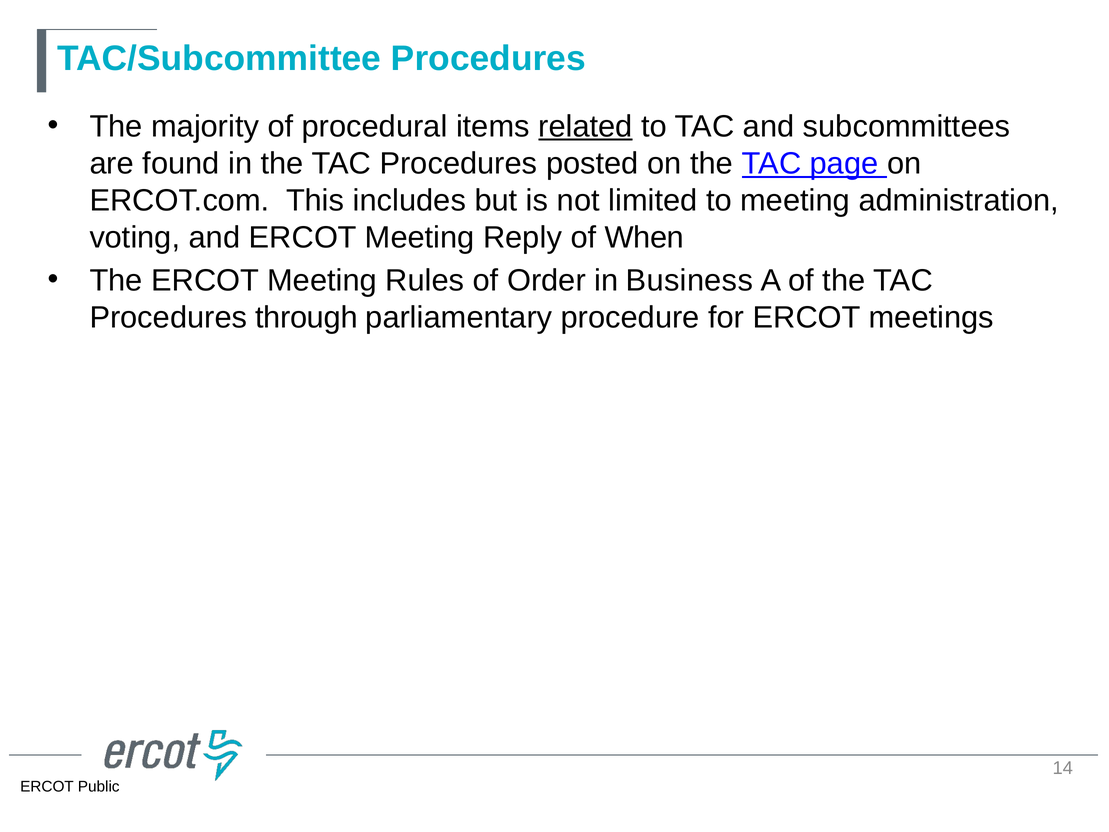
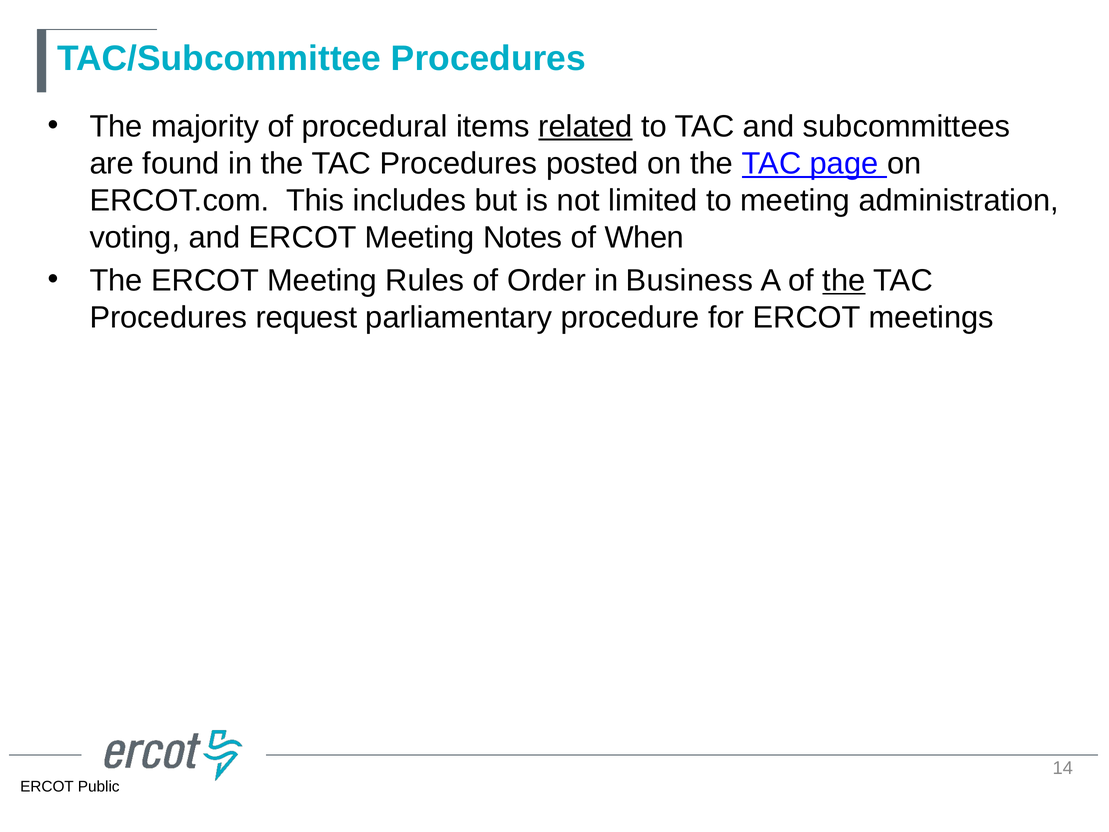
Reply: Reply -> Notes (523, 237)
the underline: none -> present (844, 280)
through: through -> request (306, 317)
